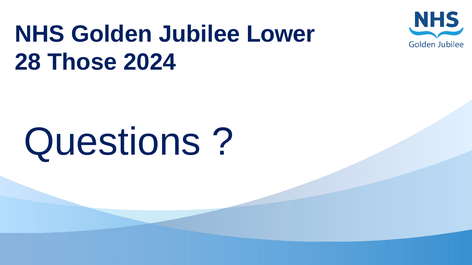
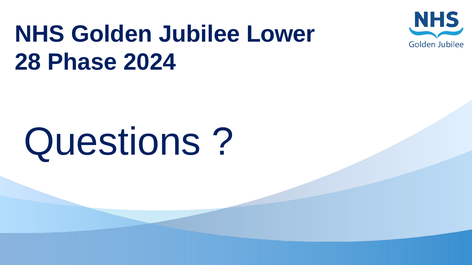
Those: Those -> Phase (82, 62)
